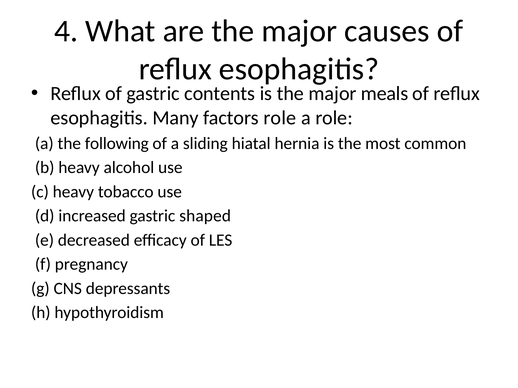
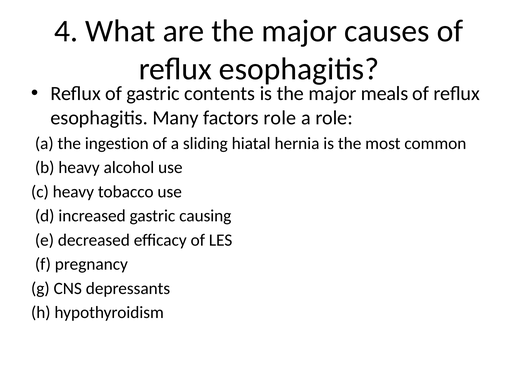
following: following -> ingestion (117, 144)
shaped: shaped -> causing (205, 216)
